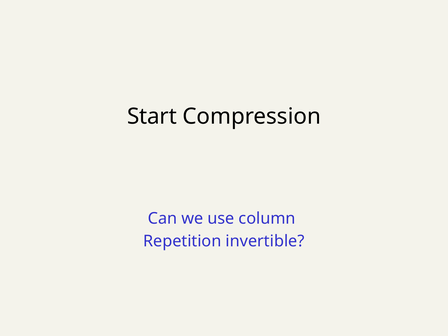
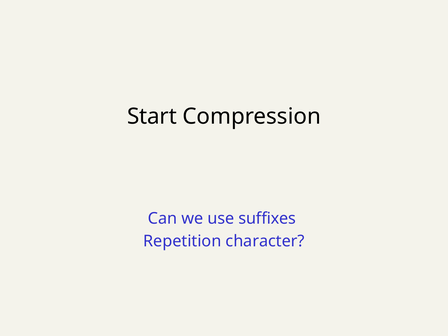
column: column -> suffixes (267, 218)
invertible: invertible -> character (265, 241)
